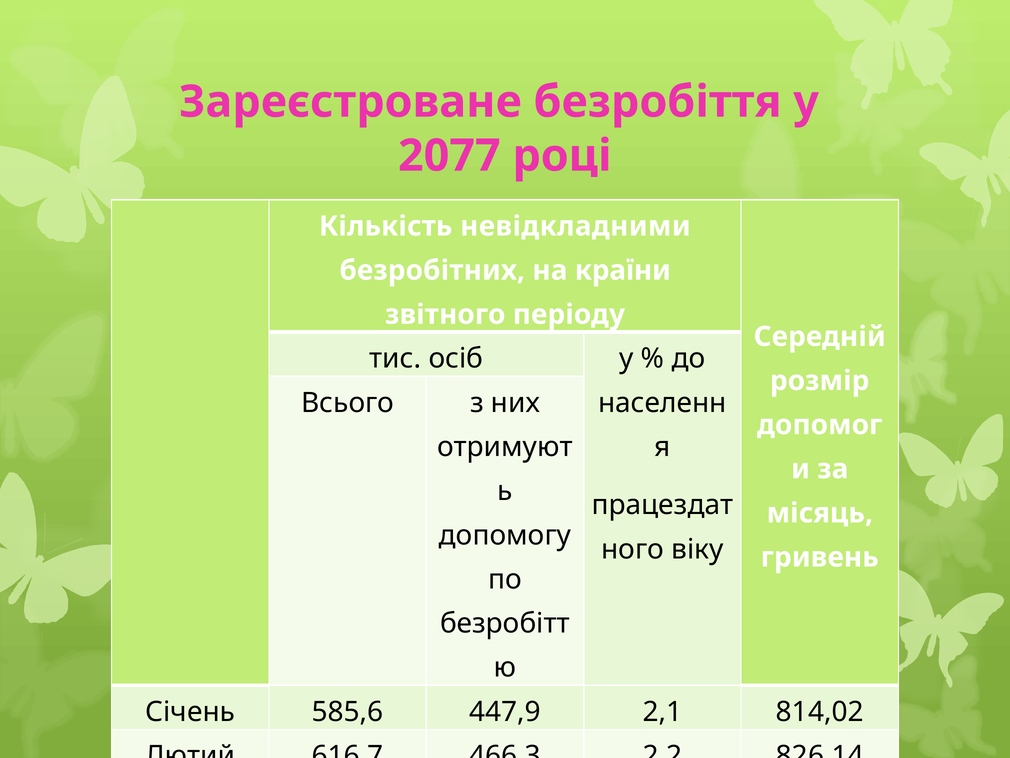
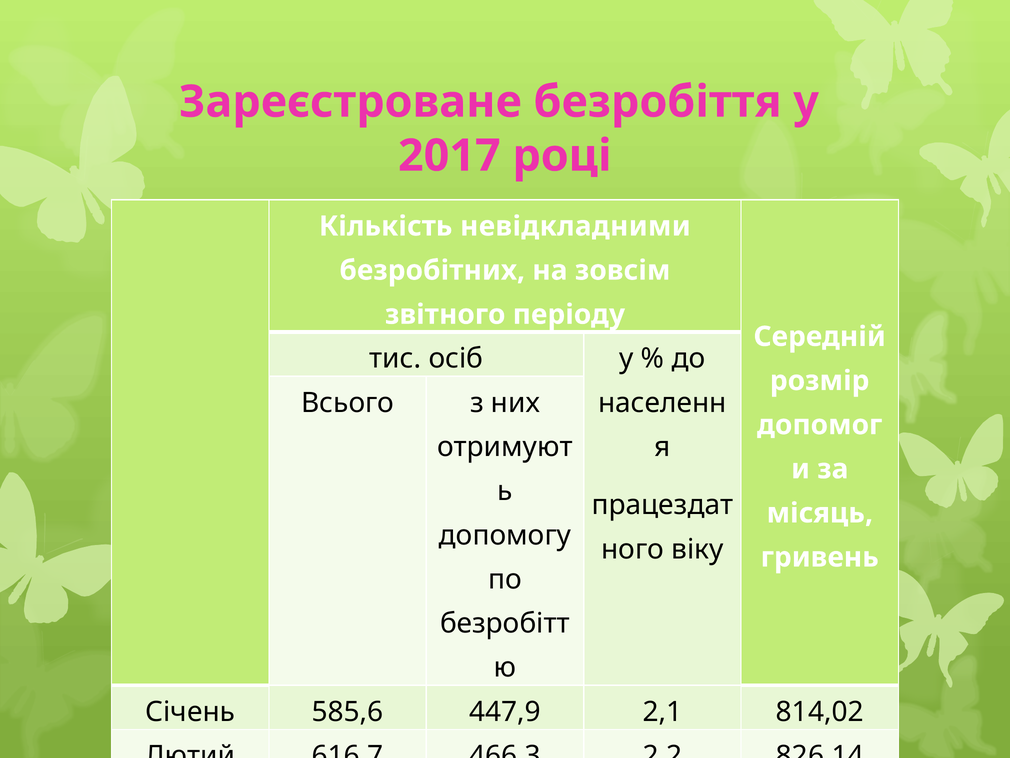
2077: 2077 -> 2017 (449, 156)
країни: країни -> зовсім (623, 270)
